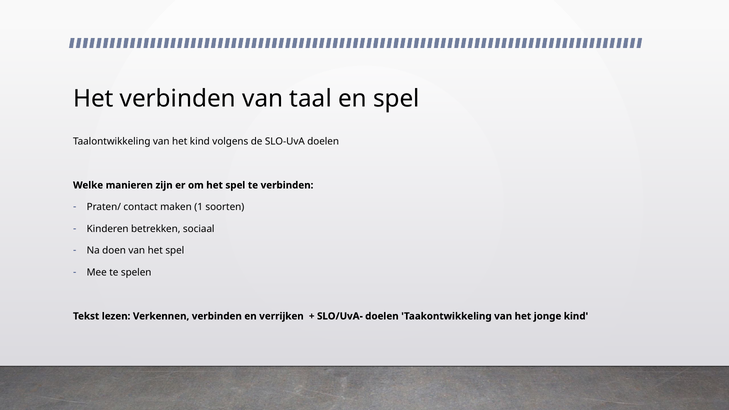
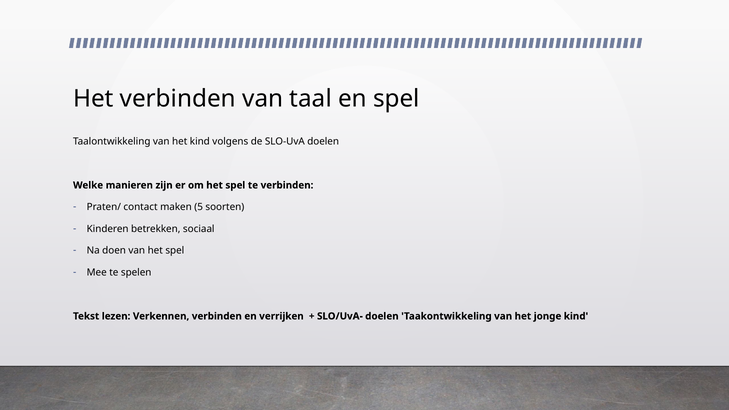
1: 1 -> 5 (199, 207)
